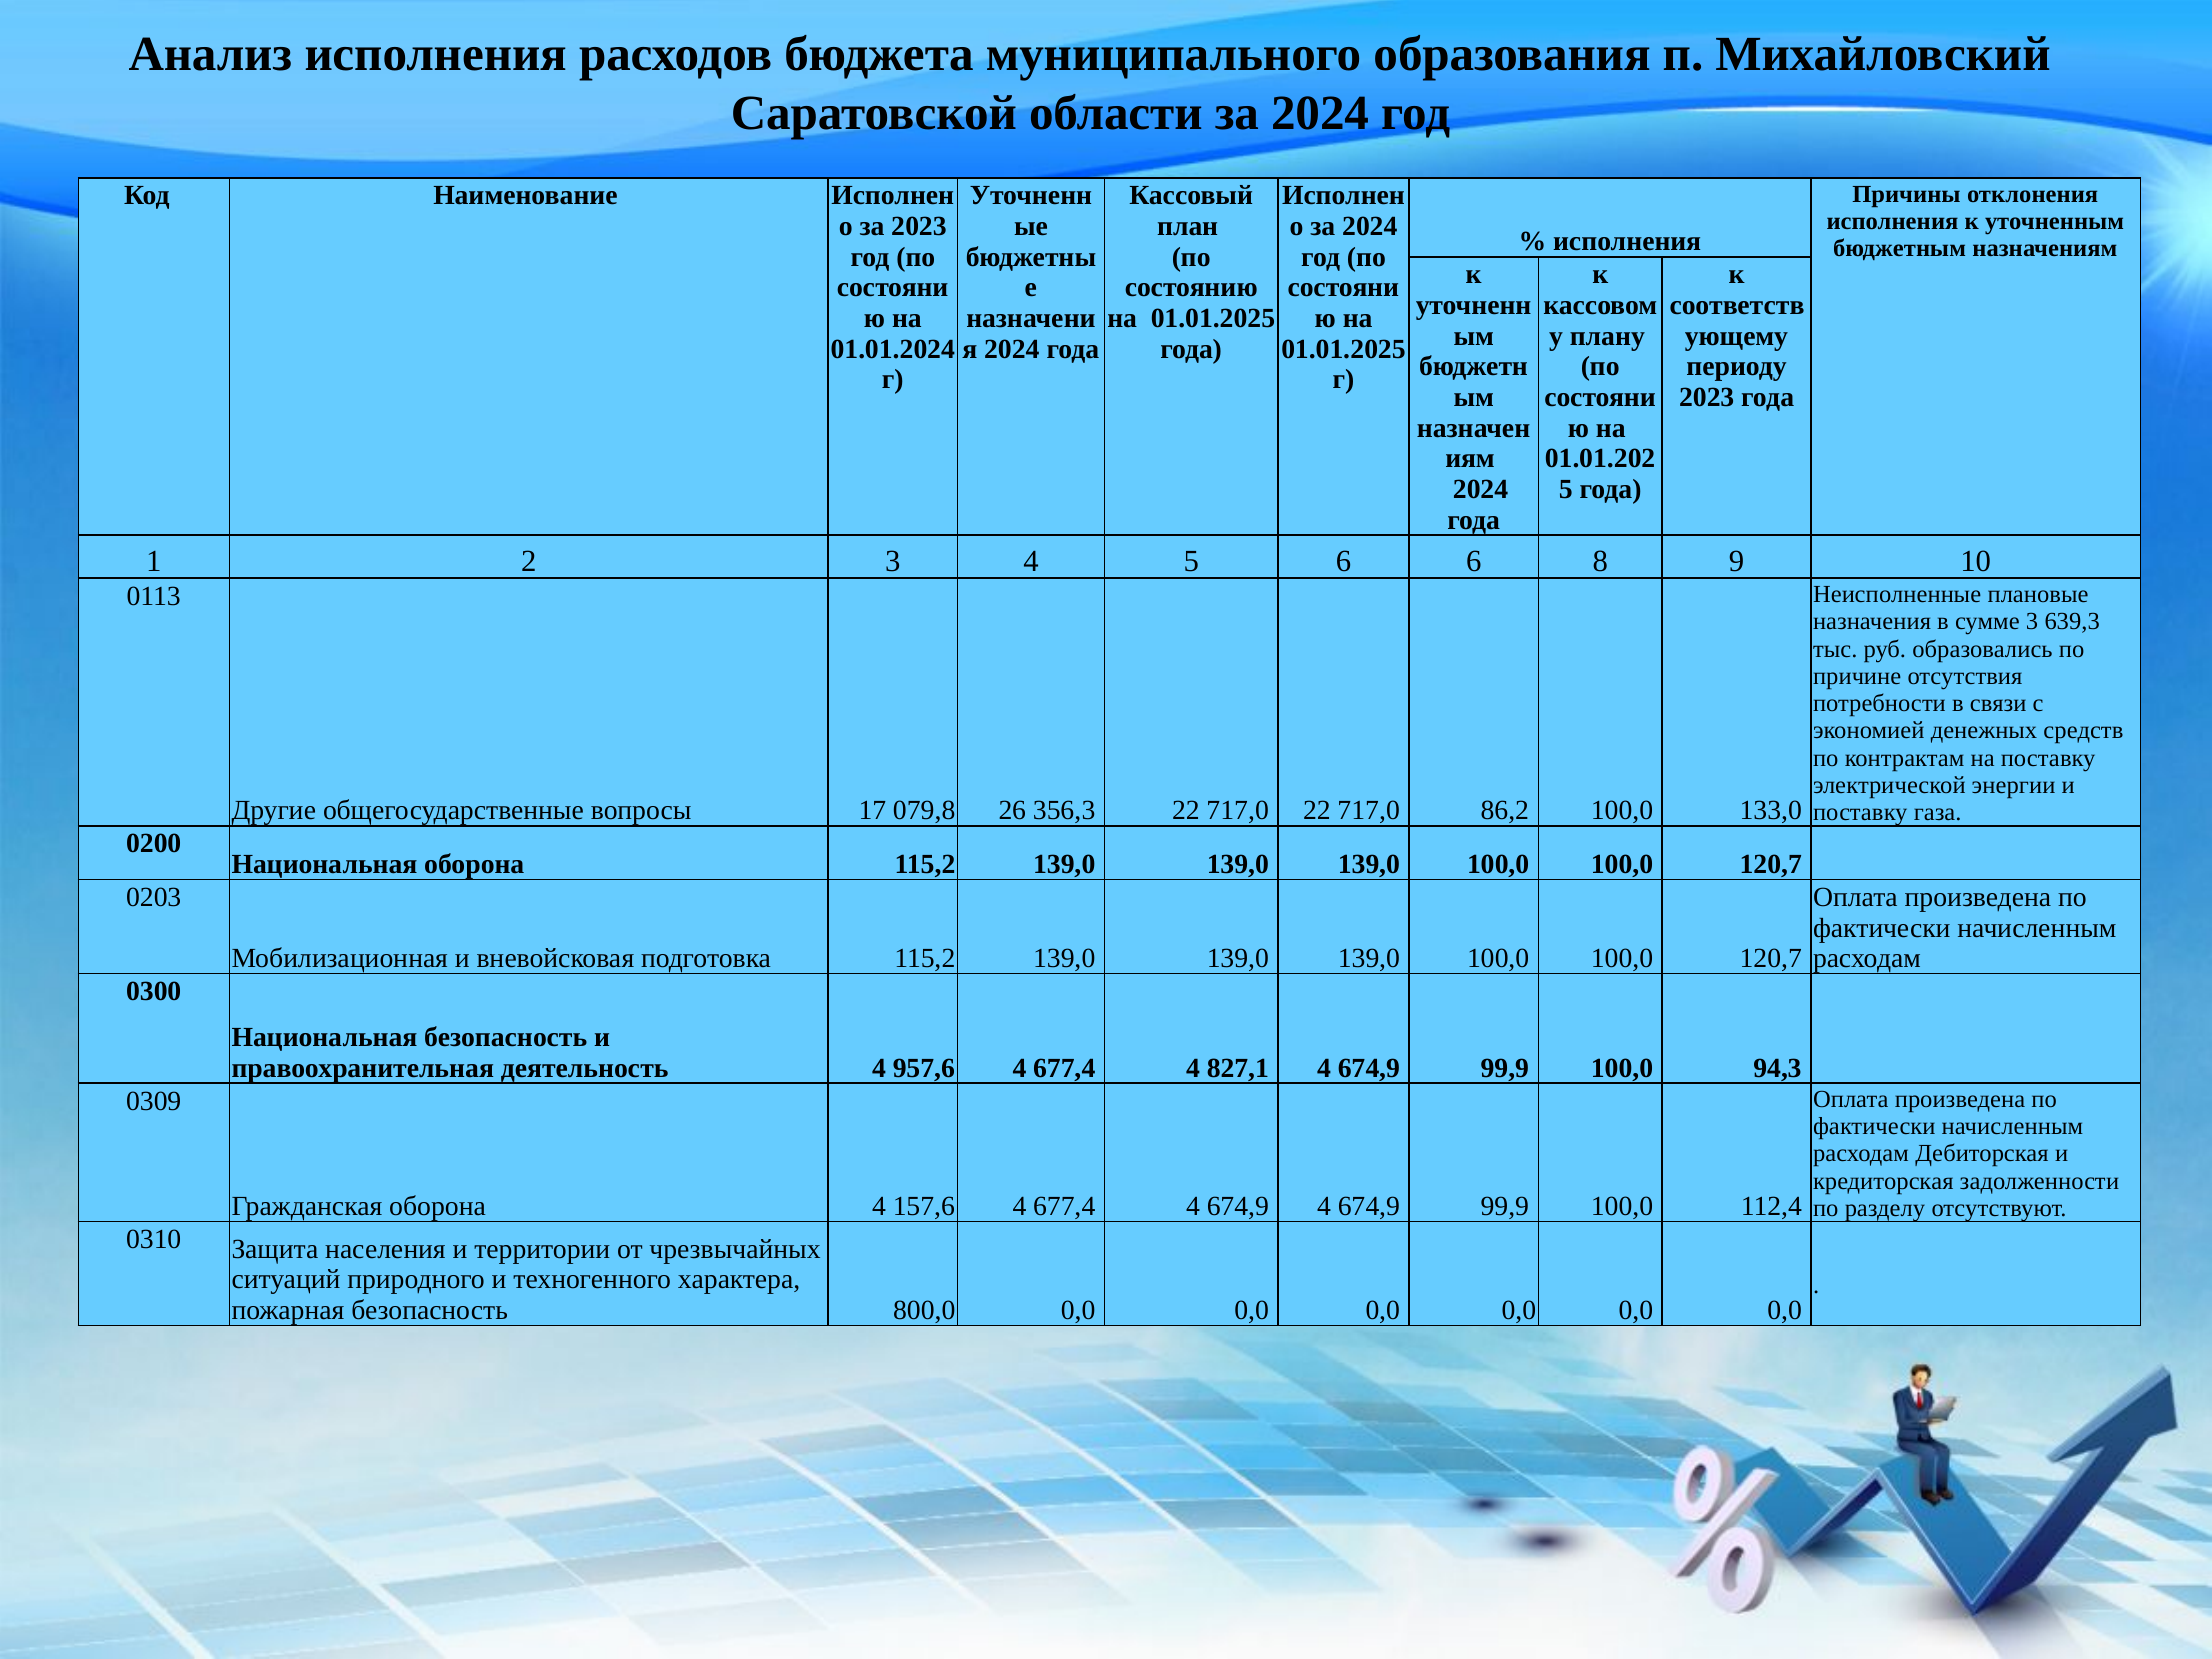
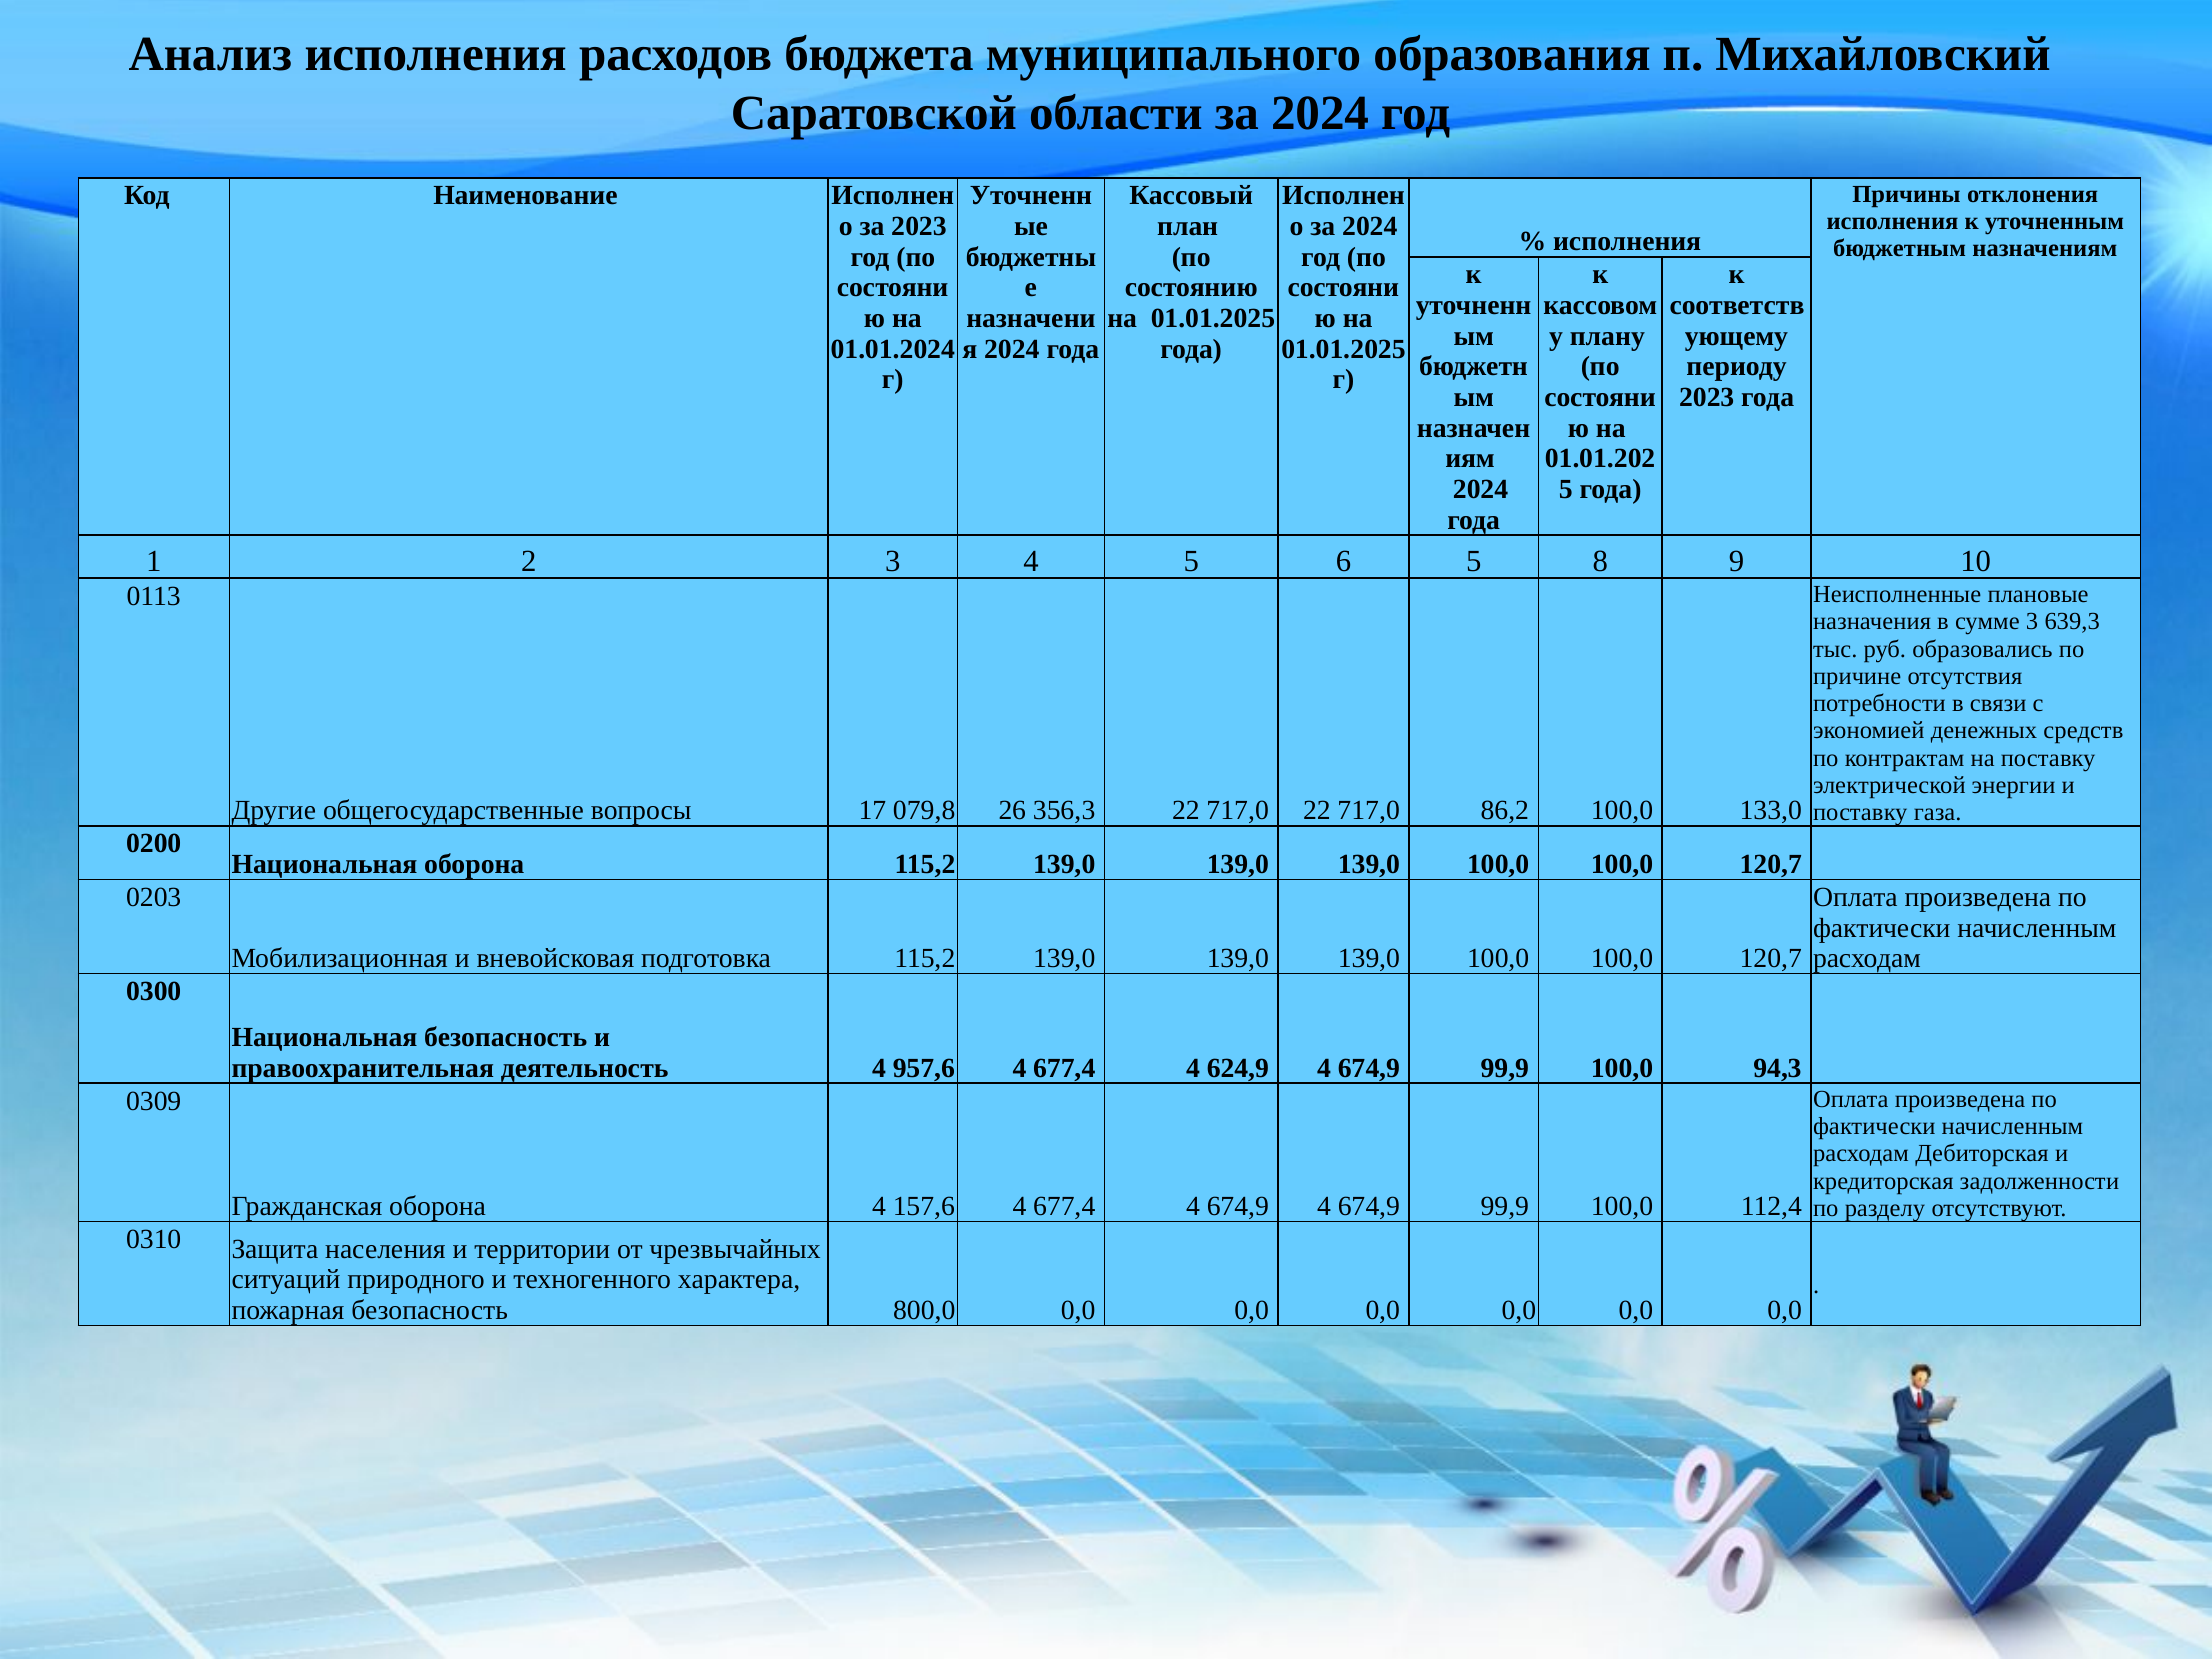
6 6: 6 -> 5 (1474, 561)
827,1: 827,1 -> 624,9 (1238, 1068)
